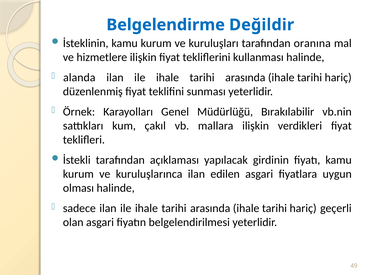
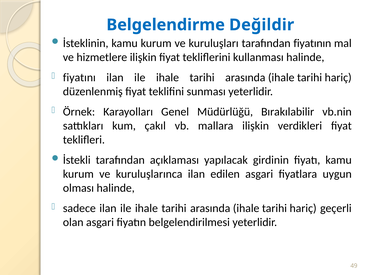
oranına: oranına -> fiyatının (312, 43)
alanda: alanda -> fiyatını (79, 77)
